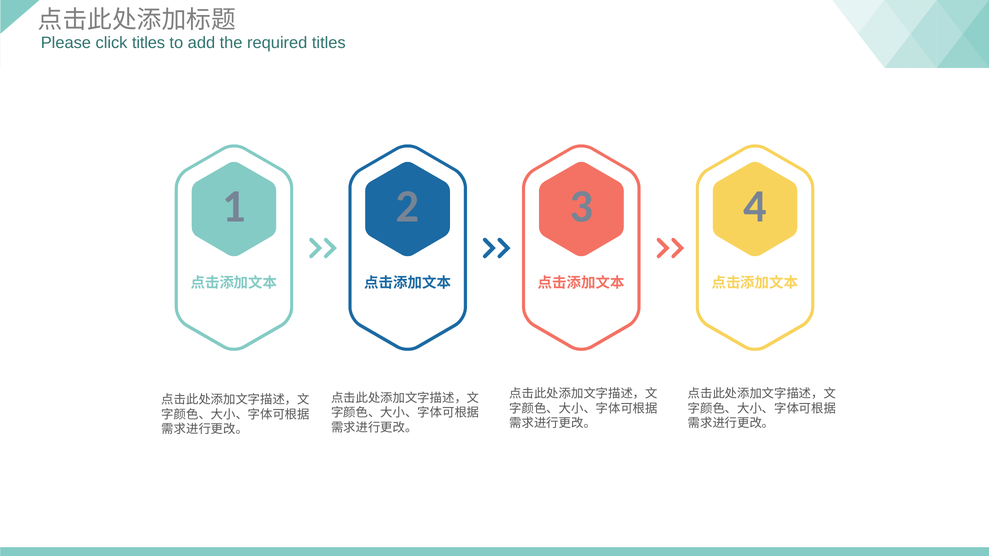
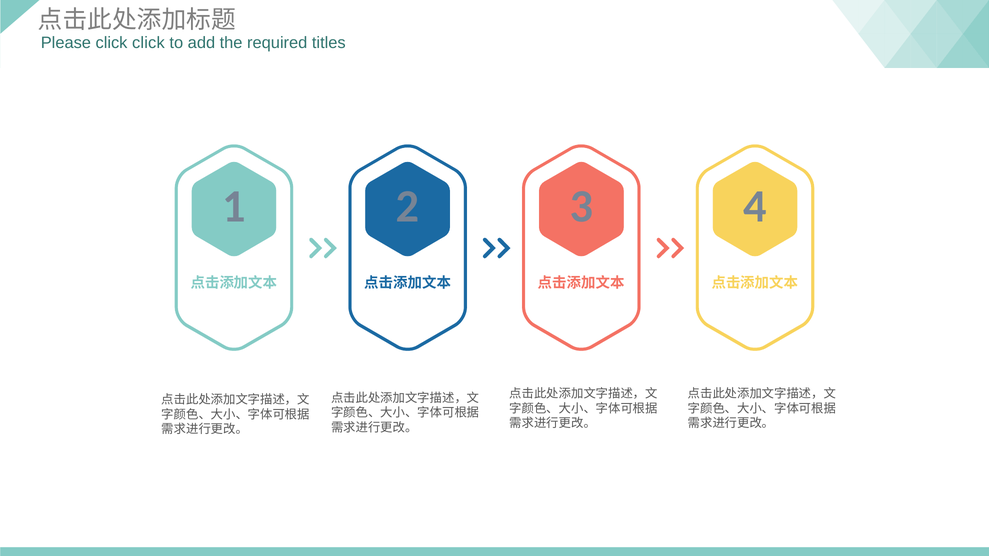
click titles: titles -> click (148, 43)
